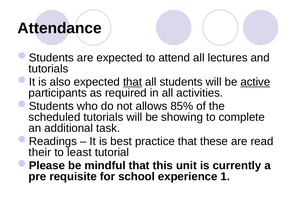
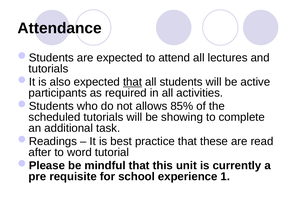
active underline: present -> none (255, 82)
their: their -> after (40, 152)
least: least -> word (79, 152)
